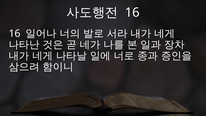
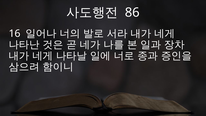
16: 16 -> 86 (132, 12)
